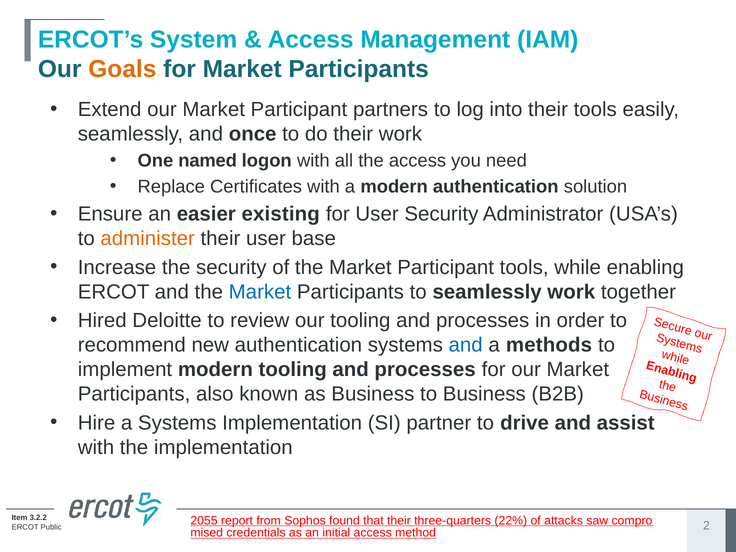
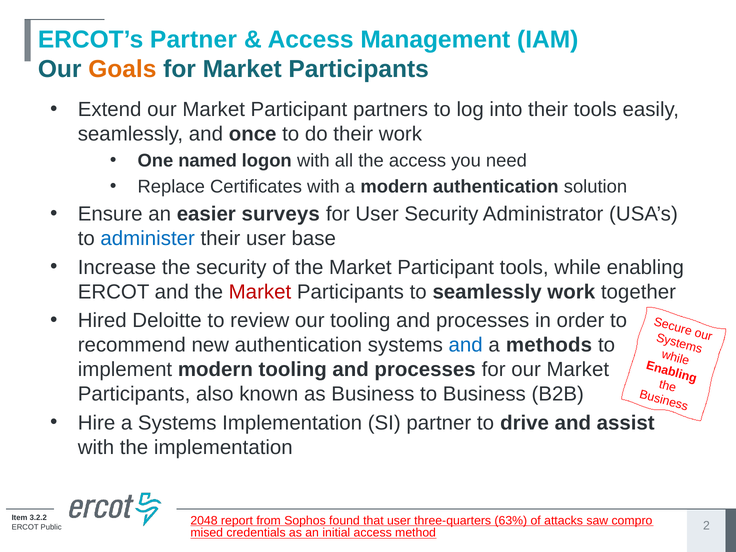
ERCOT’s System: System -> Partner (193, 40)
existing: existing -> surveys (281, 214)
administer colour: orange -> blue (148, 239)
Market colour: blue -> red (260, 292)
2055: 2055 -> 2048 (204, 521)
that their: their -> user (399, 521)
22%: 22% -> 63% (511, 521)
